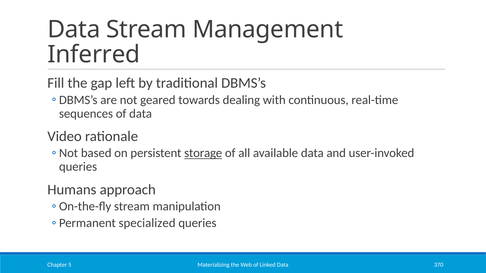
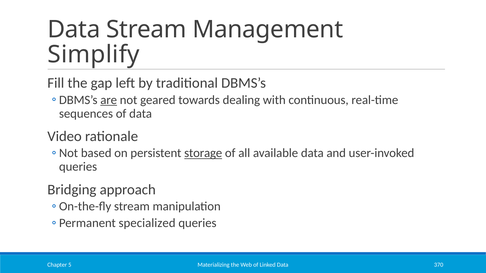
Inferred: Inferred -> Simplify (94, 54)
are underline: none -> present (109, 100)
Humans: Humans -> Bridging (72, 190)
